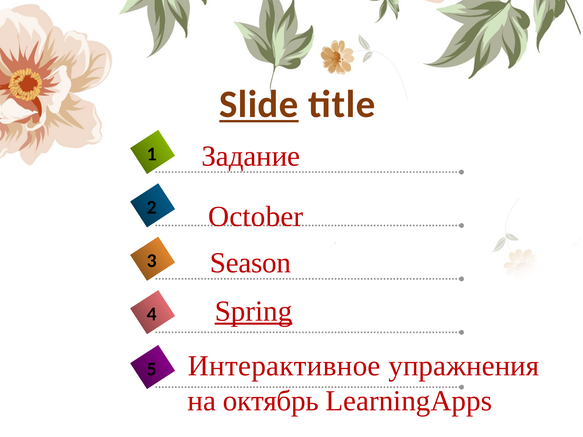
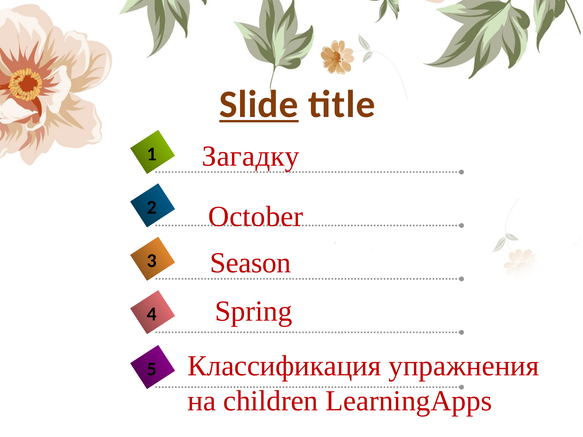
Задание: Задание -> Загадкy (251, 156)
Spring underline: present -> none (254, 311)
Интерактивное: Интерактивное -> Классификация (284, 366)
октябрь: октябрь -> children (271, 401)
